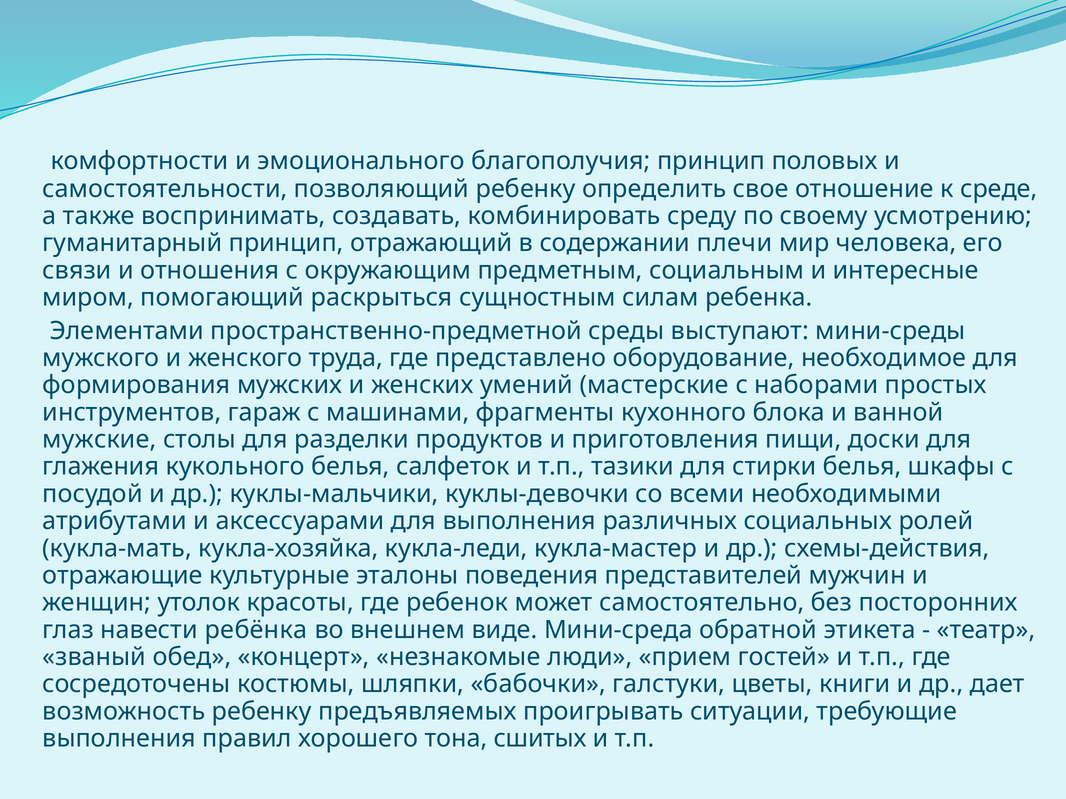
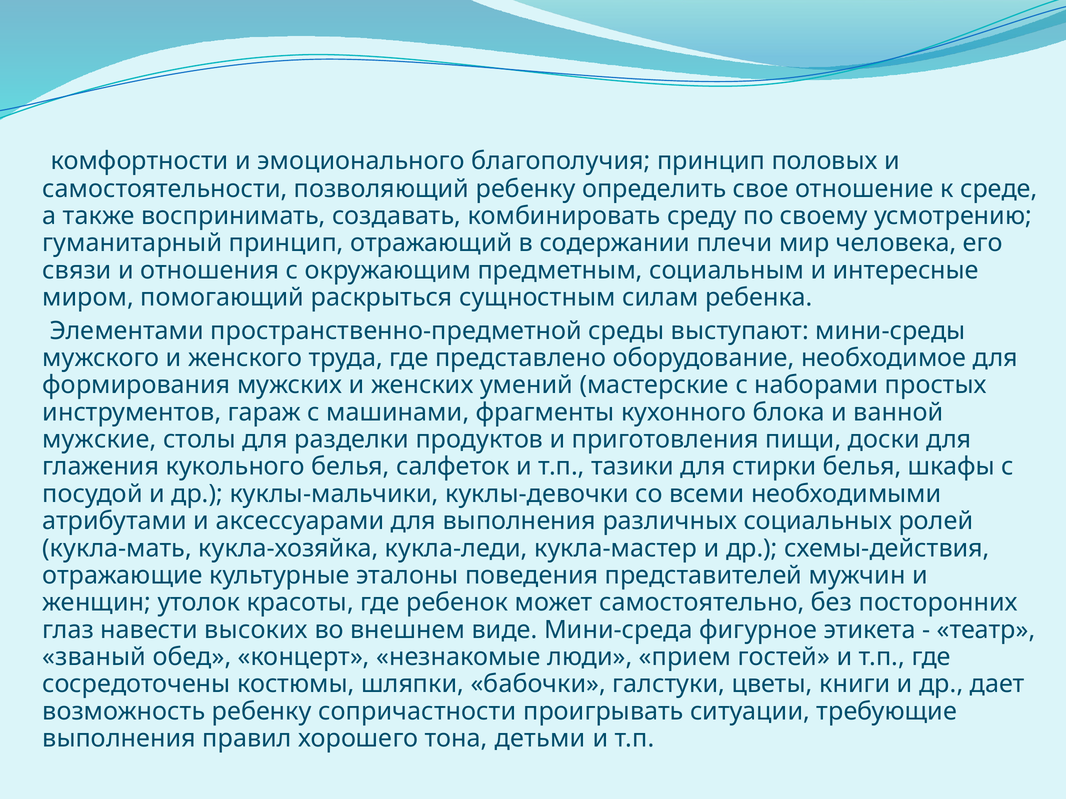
ребёнка: ребёнка -> высоких (256, 630)
обратной: обратной -> фигурное (758, 630)
предъявляемых: предъявляемых -> сопричастности (417, 712)
сшитых: сшитых -> детьми (540, 739)
